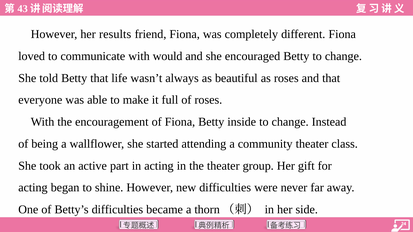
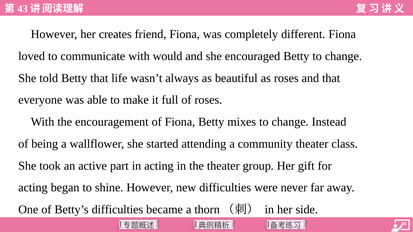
results: results -> creates (115, 34)
inside: inside -> mixes (242, 122)
